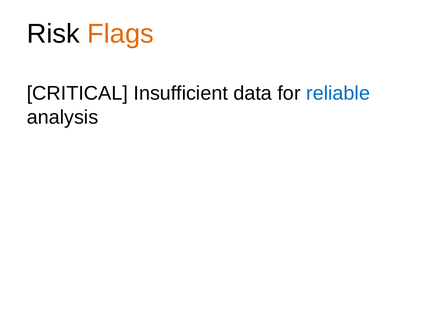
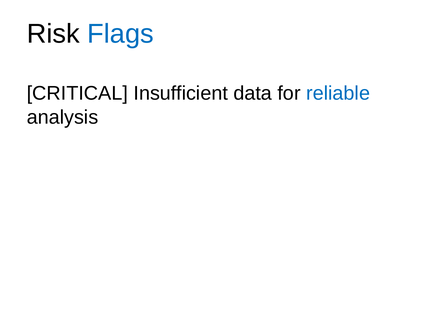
Flags colour: orange -> blue (121, 34)
